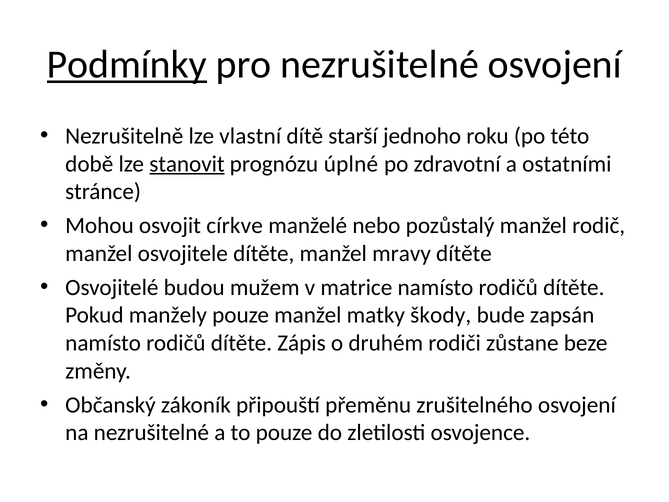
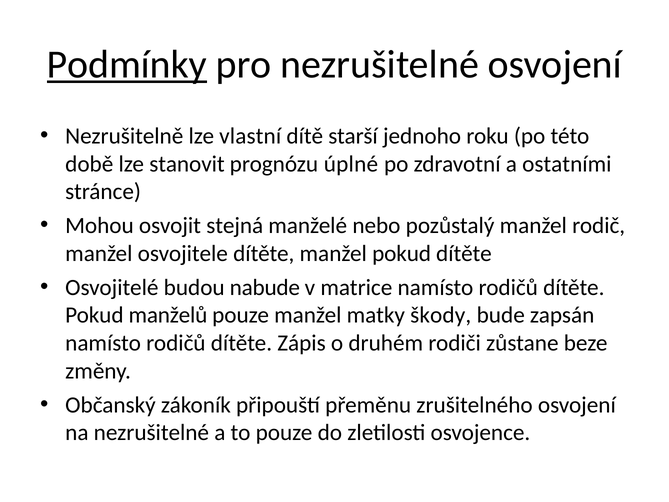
stanovit underline: present -> none (187, 164)
církve: církve -> stejná (235, 226)
manžel mravy: mravy -> pokud (402, 253)
mužem: mužem -> nabude (265, 287)
manžely: manžely -> manželů (168, 315)
